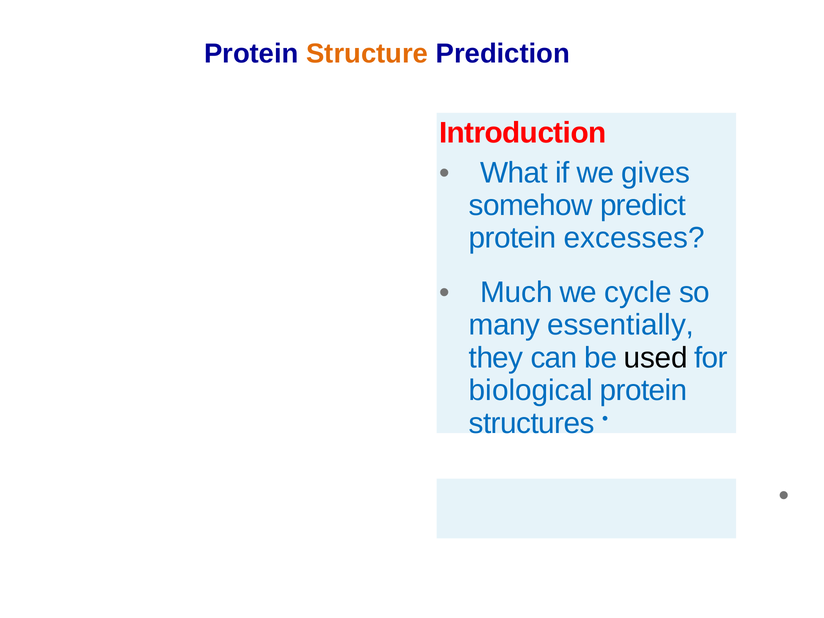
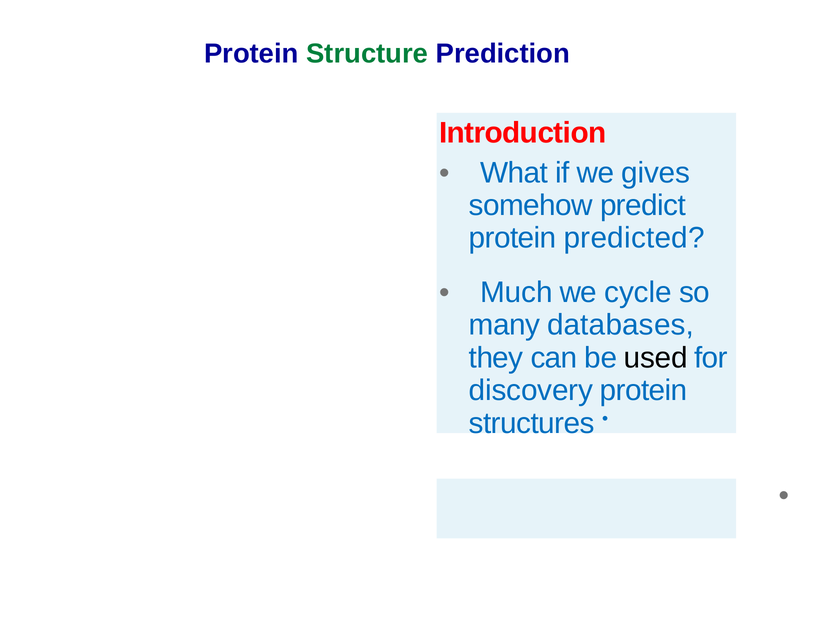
Structure colour: orange -> green (367, 54)
excesses: excesses -> predicted (634, 238)
essentially: essentially -> databases (621, 325)
biological: biological -> discovery (531, 391)
